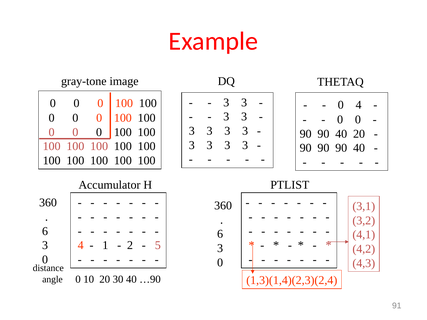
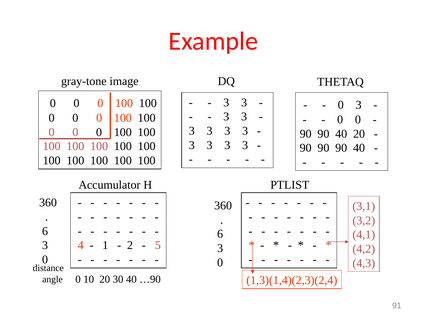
0 4: 4 -> 3 (359, 105)
